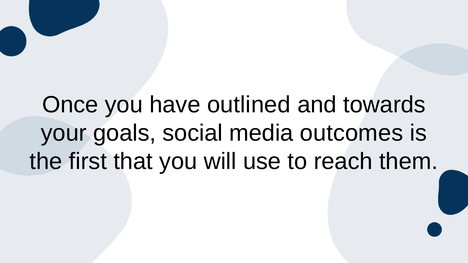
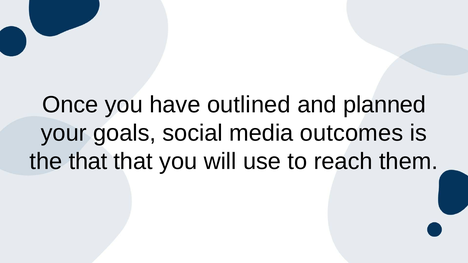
towards: towards -> planned (385, 105)
the first: first -> that (88, 162)
